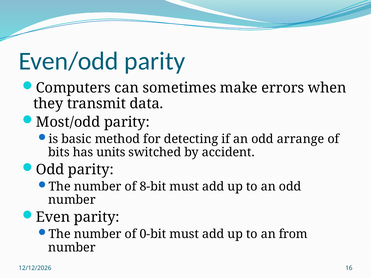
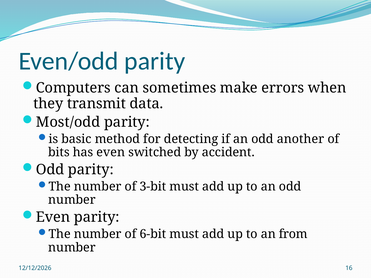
arrange: arrange -> another (301, 139)
has units: units -> even (111, 152)
8-bit: 8-bit -> 3-bit (153, 187)
0-bit: 0-bit -> 6-bit (153, 234)
